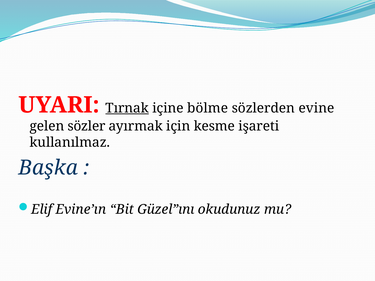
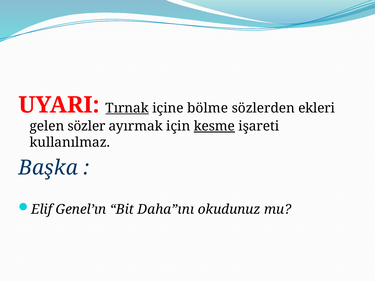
evine: evine -> ekleri (317, 108)
kesme underline: none -> present (214, 126)
Evine’ın: Evine’ın -> Genel’ın (81, 210)
Güzel”ını: Güzel”ını -> Daha”ını (166, 210)
